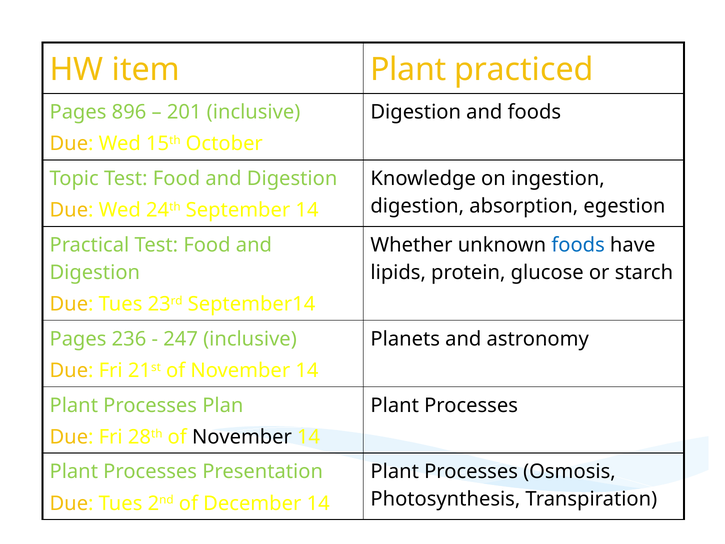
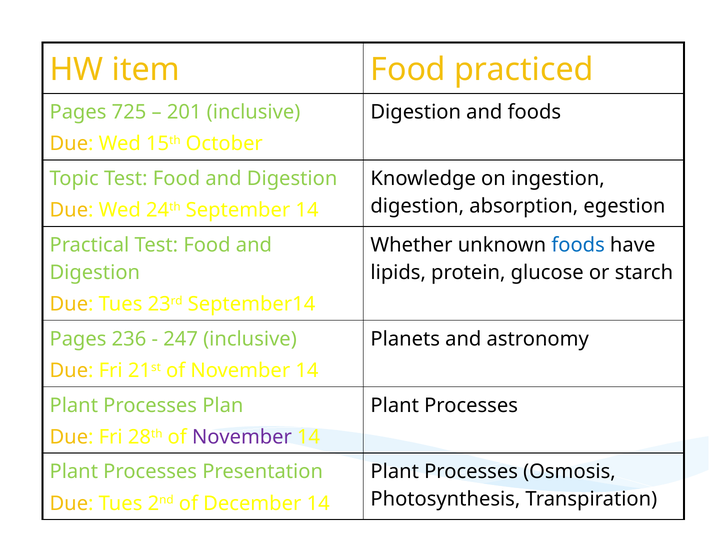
item Plant: Plant -> Food (408, 70)
896: 896 -> 725 (129, 112)
November colour: black -> purple (242, 437)
